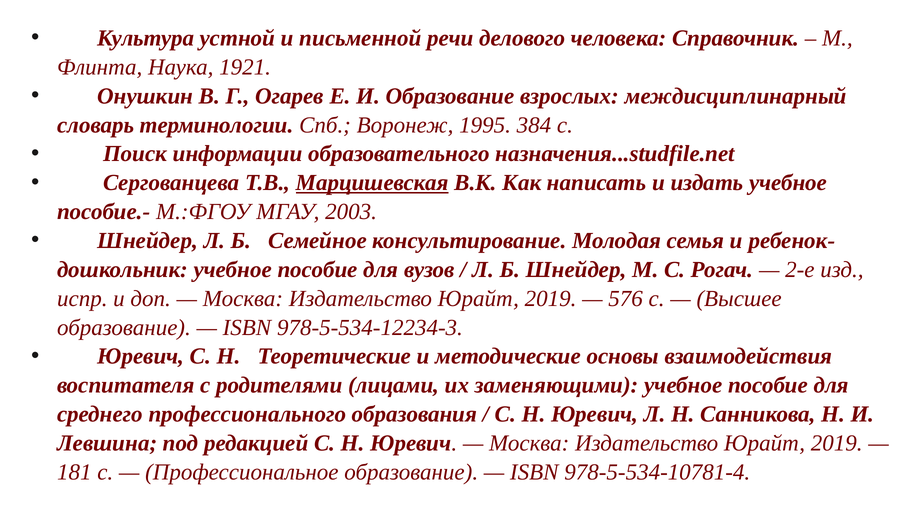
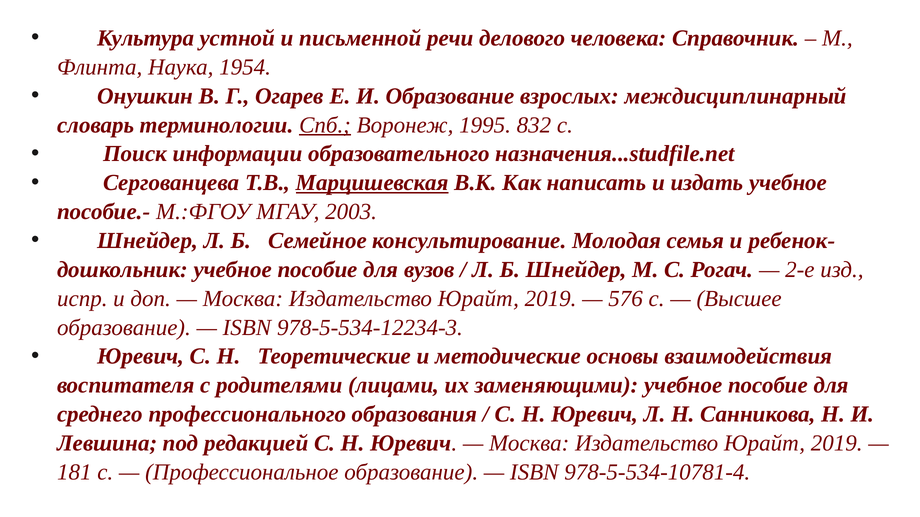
1921: 1921 -> 1954 (245, 67)
Спб underline: none -> present (325, 125)
384: 384 -> 832 (534, 125)
